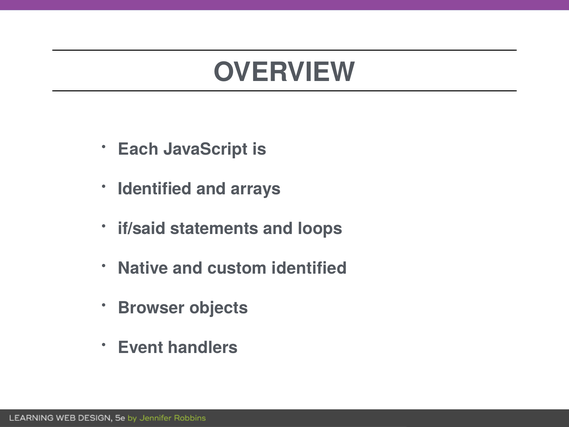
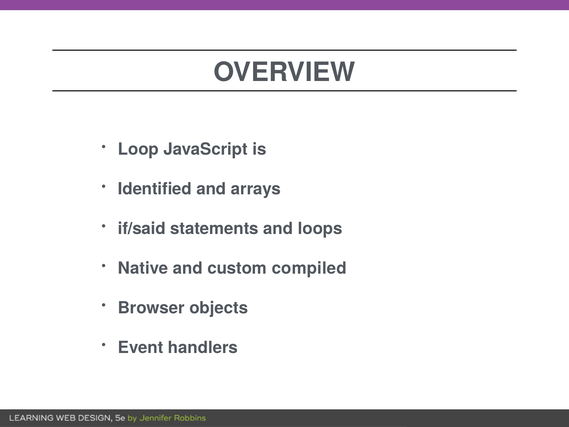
Each: Each -> Loop (138, 149)
custom identified: identified -> compiled (309, 268)
